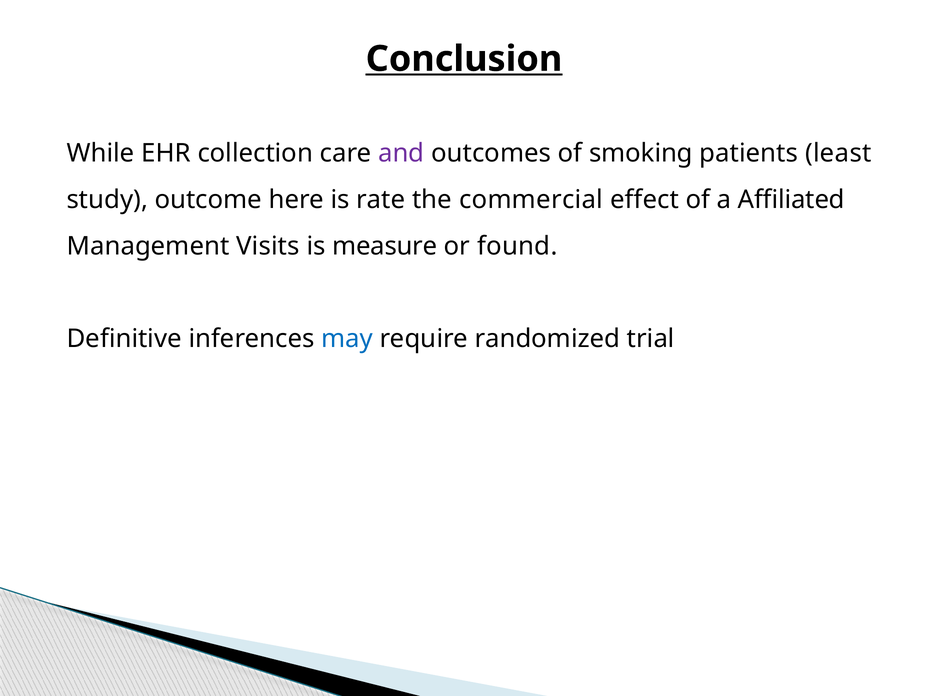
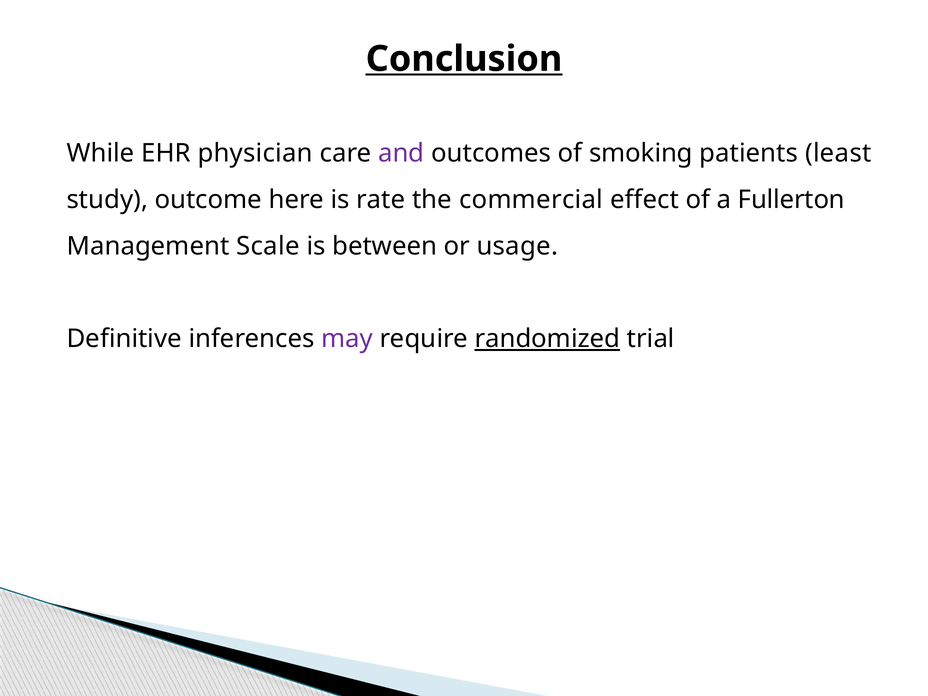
collection: collection -> physician (255, 153)
Affiliated: Affiliated -> Fullerton (791, 200)
Visits: Visits -> Scale (268, 246)
measure: measure -> between (385, 246)
found: found -> usage (517, 246)
may colour: blue -> purple (347, 339)
randomized underline: none -> present (547, 339)
